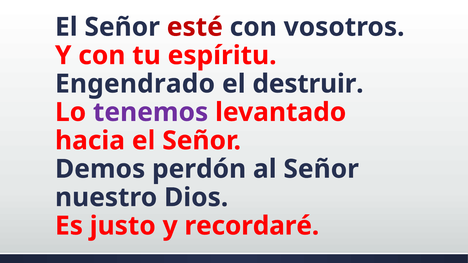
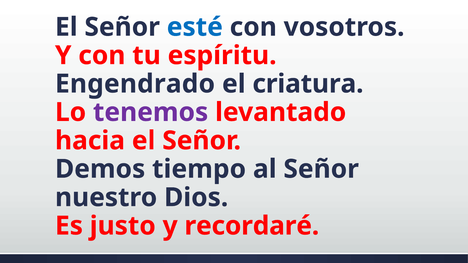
esté colour: red -> blue (195, 27)
destruir: destruir -> criatura (308, 84)
perdón: perdón -> tiempo (199, 169)
